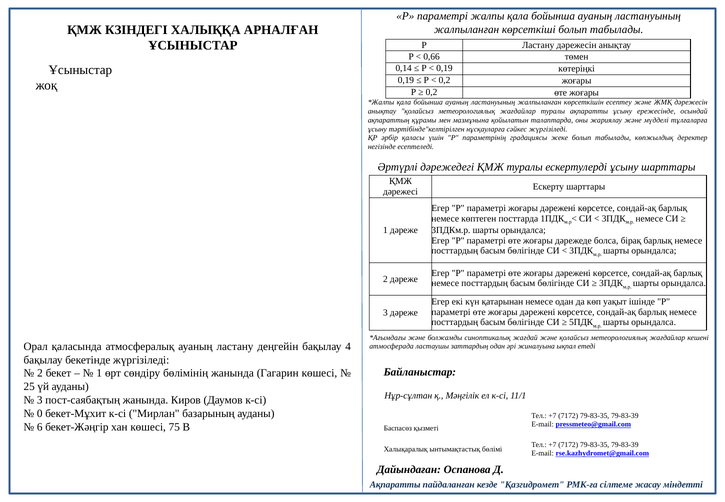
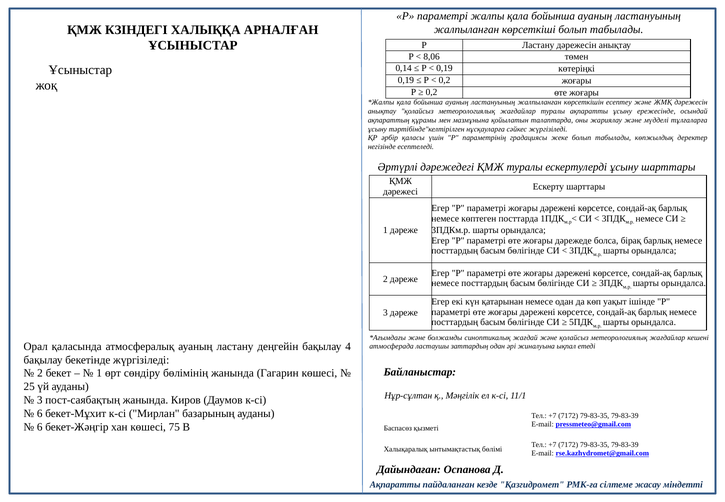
0,66: 0,66 -> 8,06 (432, 56)
0: 0 -> 6 (40, 413)
